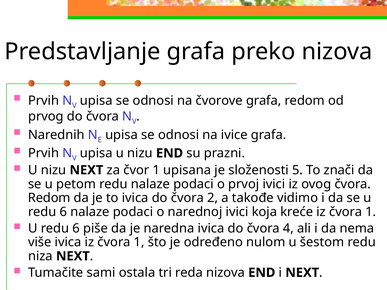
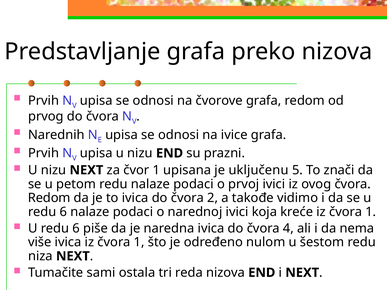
složenosti: složenosti -> uključenu (259, 170)
